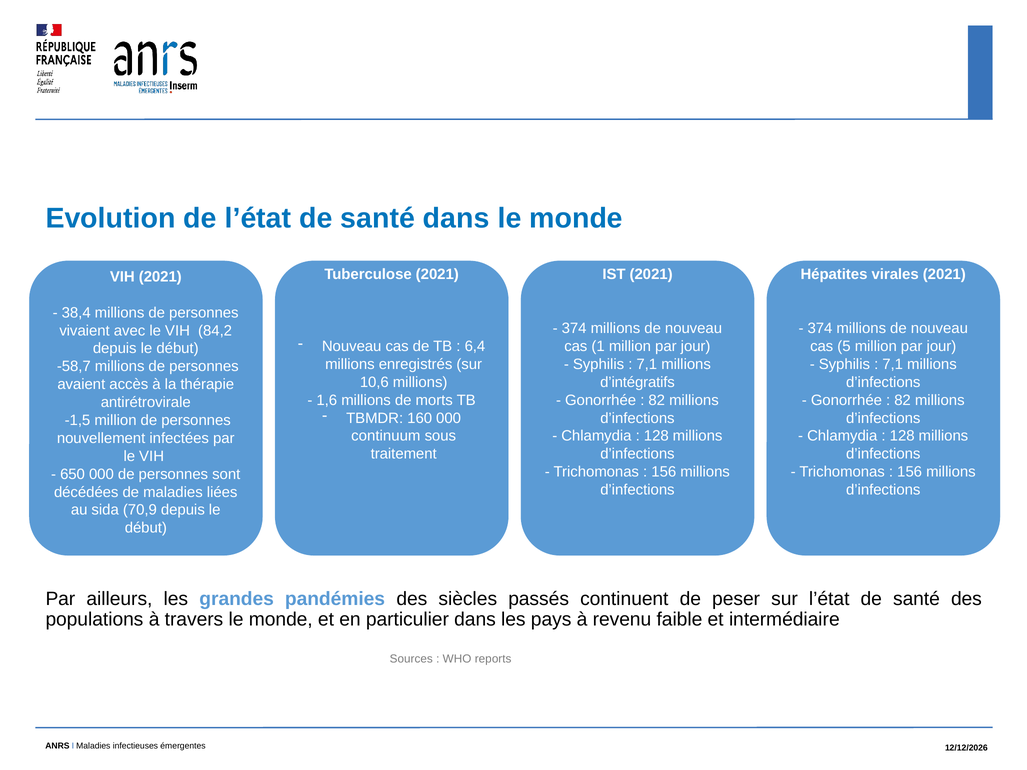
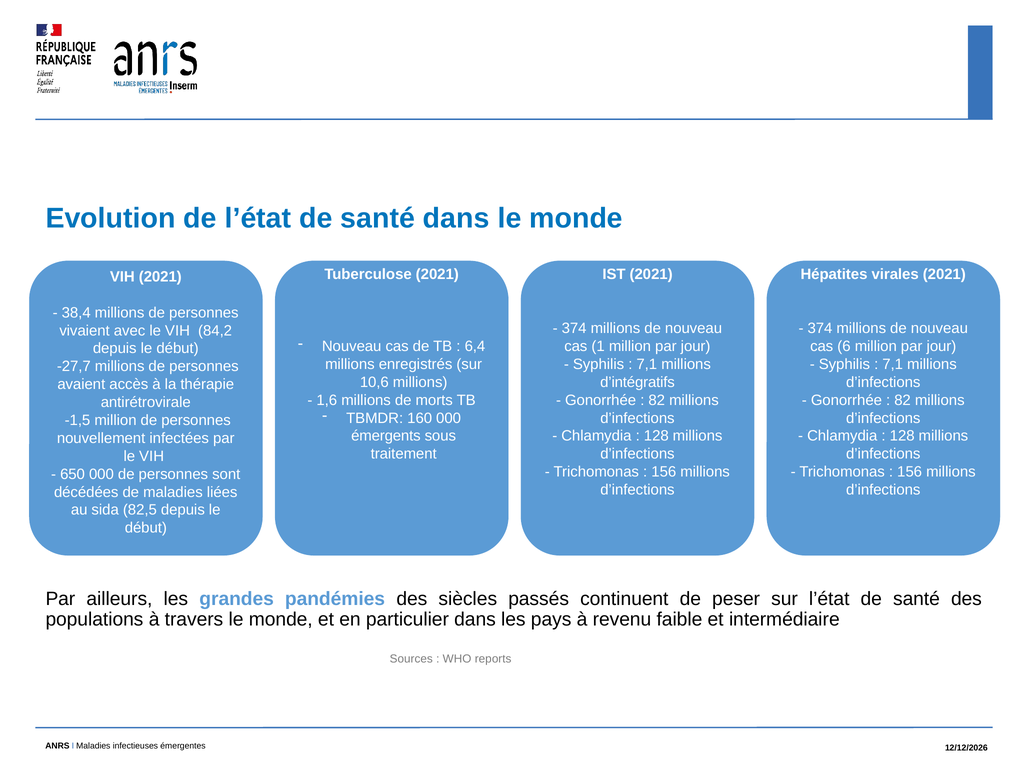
5: 5 -> 6 (844, 346)
-58,7: -58,7 -> -27,7 (74, 367)
continuum: continuum -> émergents (386, 436)
70,9: 70,9 -> 82,5 (140, 510)
